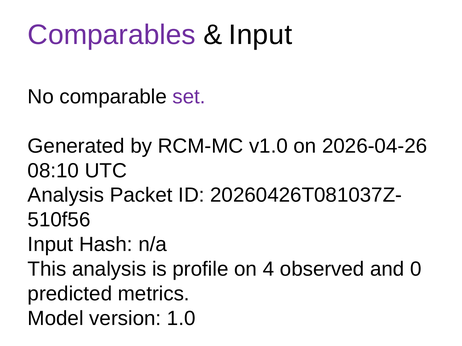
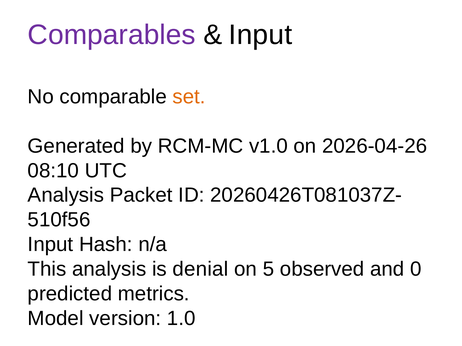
set colour: purple -> orange (189, 97)
profile: profile -> denial (200, 269)
4: 4 -> 5 (269, 269)
